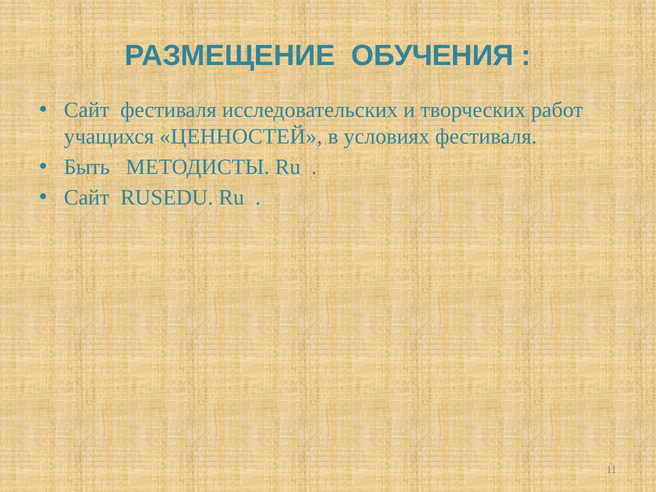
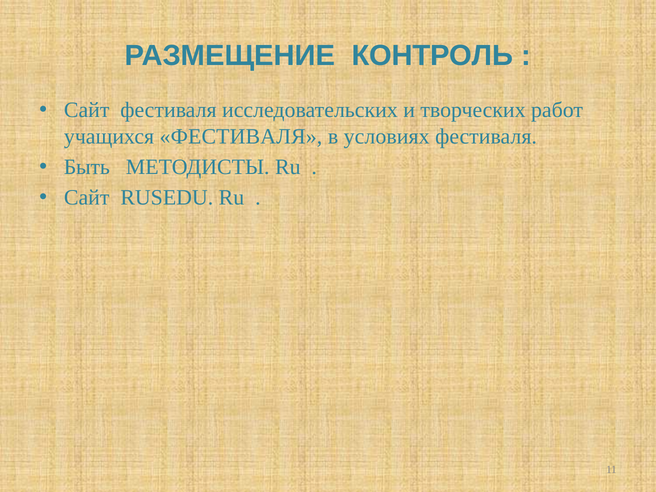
ОБУЧЕНИЯ: ОБУЧЕНИЯ -> КОНТРОЛЬ (432, 55)
учащихся ЦЕННОСТЕЙ: ЦЕННОСТЕЙ -> ФЕСТИВАЛЯ (241, 136)
